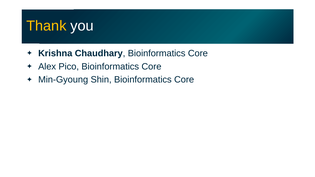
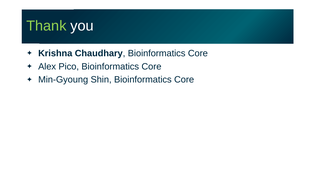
Thank colour: yellow -> light green (46, 26)
